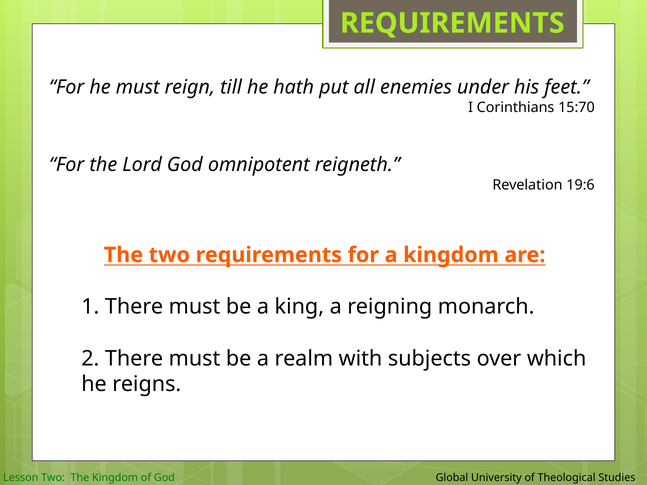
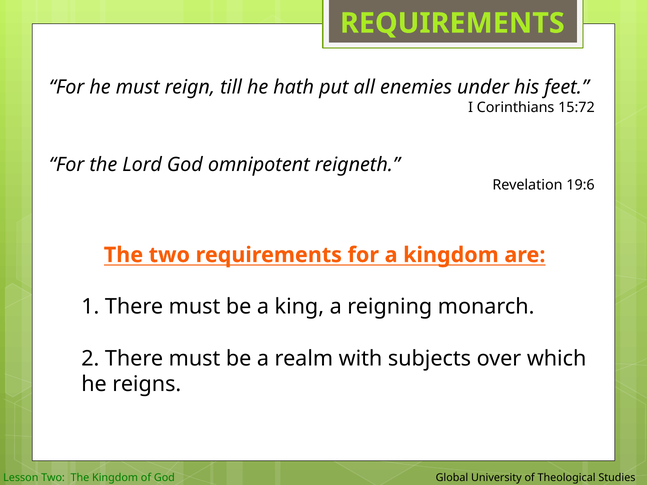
15:70: 15:70 -> 15:72 (576, 108)
